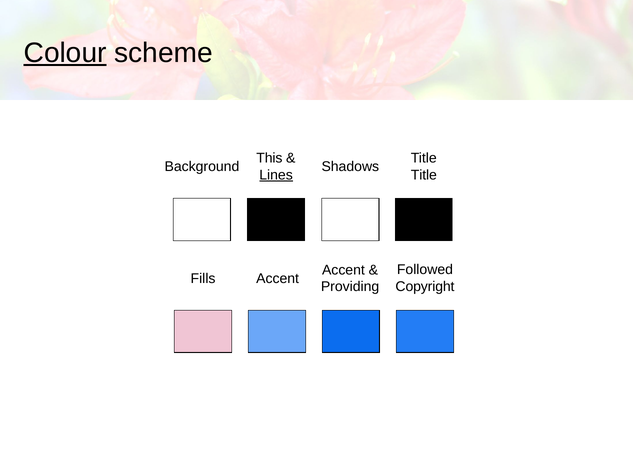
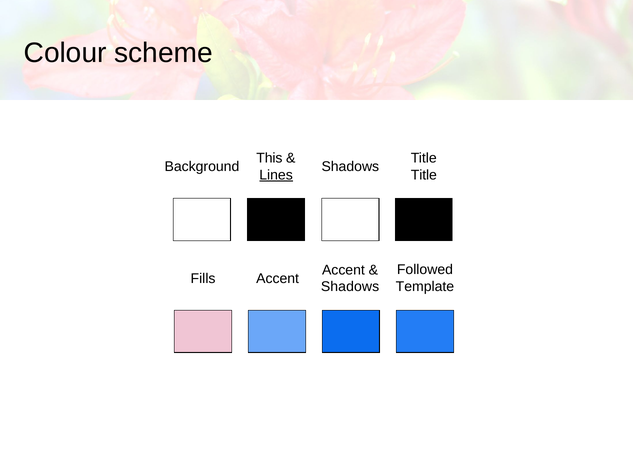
Colour underline: present -> none (65, 53)
Copyright: Copyright -> Template (425, 287)
Providing: Providing -> Shadows (350, 287)
